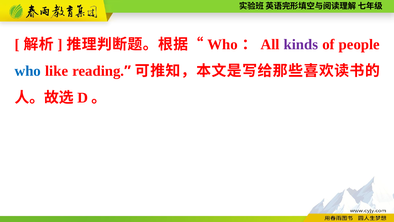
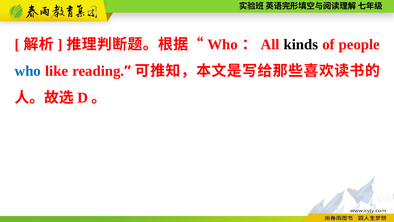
kinds colour: purple -> black (301, 44)
